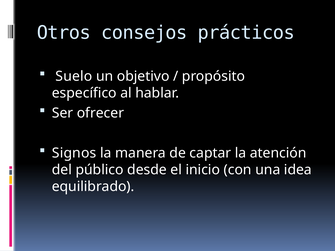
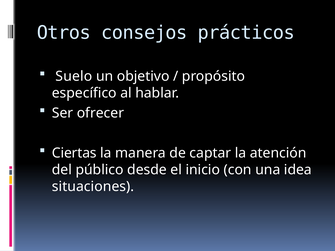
Signos: Signos -> Ciertas (74, 153)
equilibrado: equilibrado -> situaciones (93, 187)
